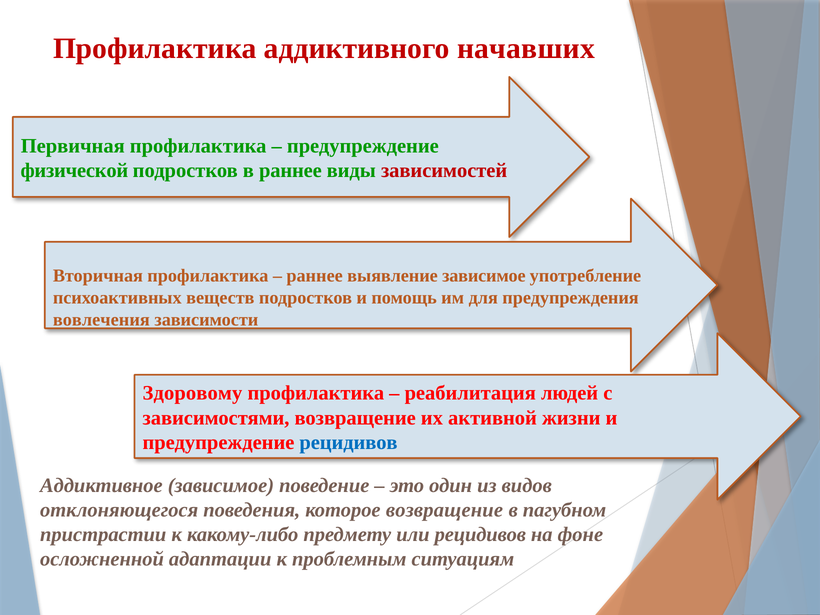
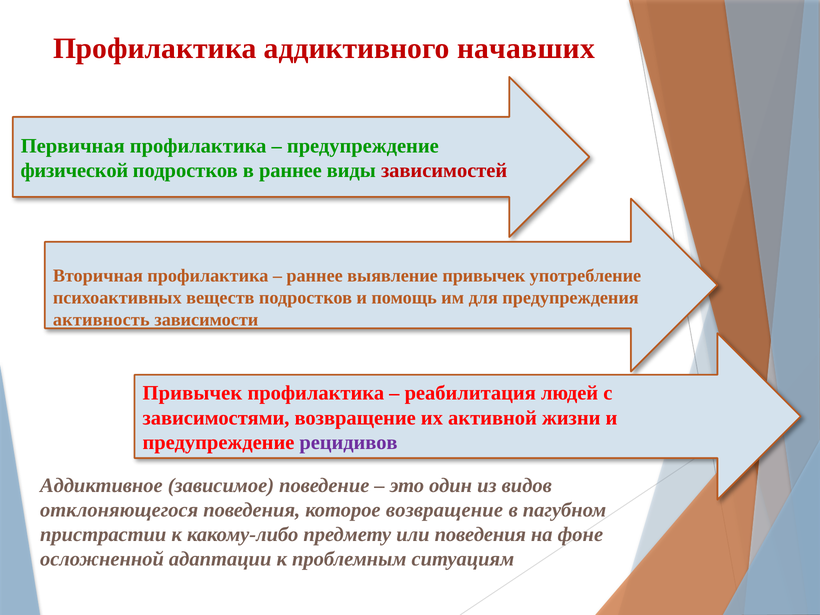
выявление зависимое: зависимое -> привычек (484, 276)
вовлечения: вовлечения -> активность (101, 320)
Здоровому: Здоровому -> Привычек (192, 393)
рецидивов colour: blue -> purple (349, 442)
или рецидивов: рецидивов -> поведения (480, 535)
